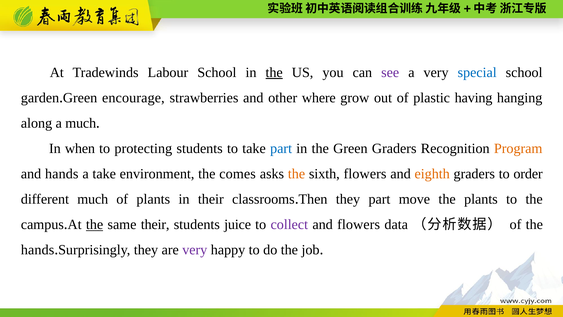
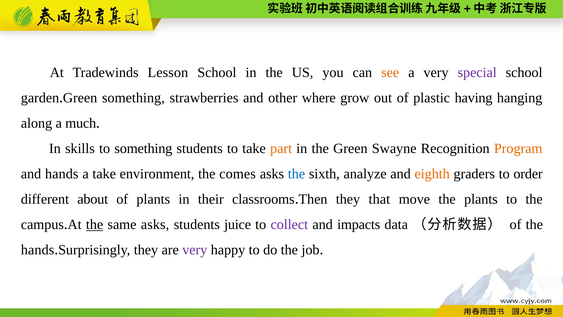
Labour: Labour -> Lesson (168, 72)
the underline: present -> none (274, 72)
see colour: purple -> orange (390, 72)
special colour: blue -> purple (477, 72)
Green encourage: encourage -> something (133, 98)
when: when -> skills (80, 148)
to protecting: protecting -> something (143, 148)
part colour: blue -> orange (281, 148)
Green Graders: Graders -> Swayne (394, 148)
the colour: orange -> blue (296, 174)
sixth flowers: flowers -> analyze (365, 174)
different much: much -> about (93, 199)
they part: part -> that (379, 199)
same their: their -> asks (155, 224)
and flowers: flowers -> impacts (359, 224)
